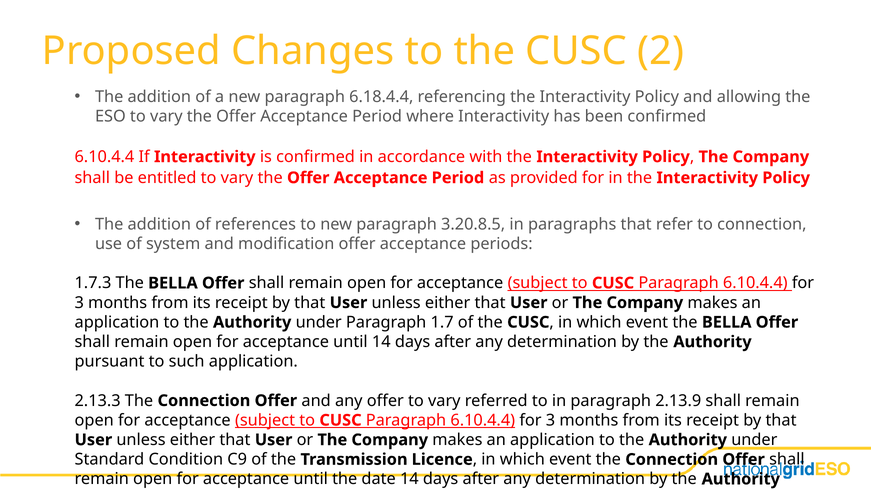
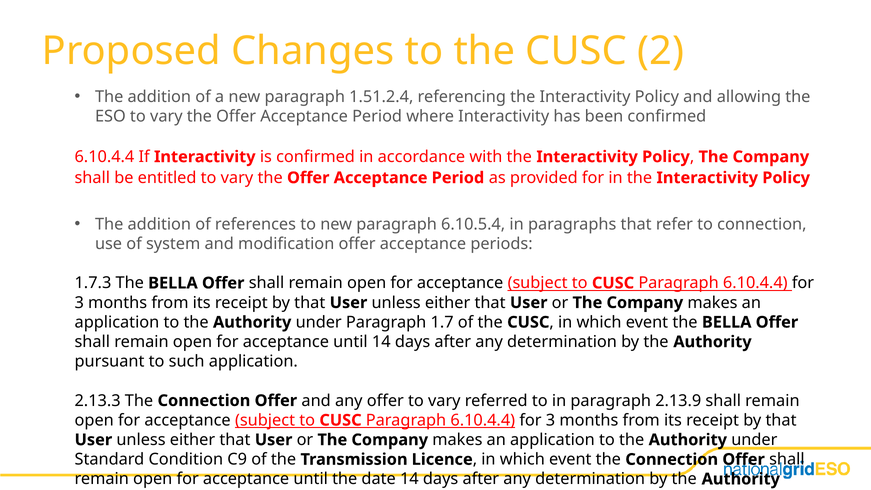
6.18.4.4: 6.18.4.4 -> 1.51.2.4 (381, 97)
3.20.8.5: 3.20.8.5 -> 6.10.5.4 (473, 224)
